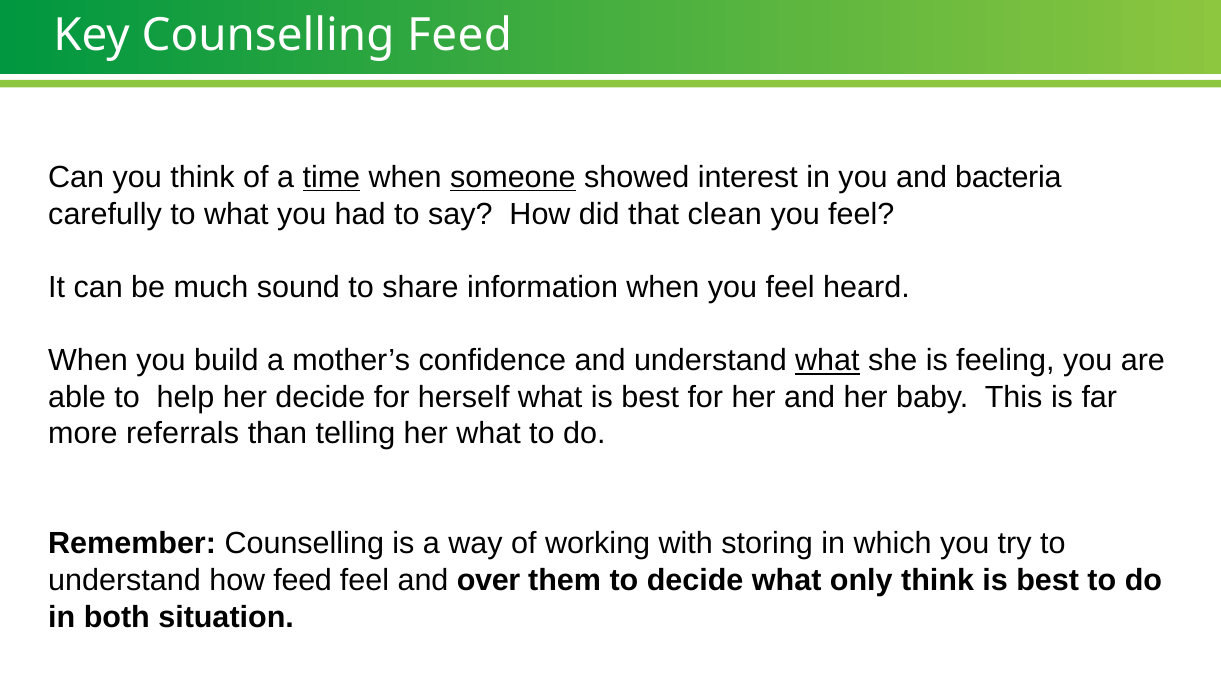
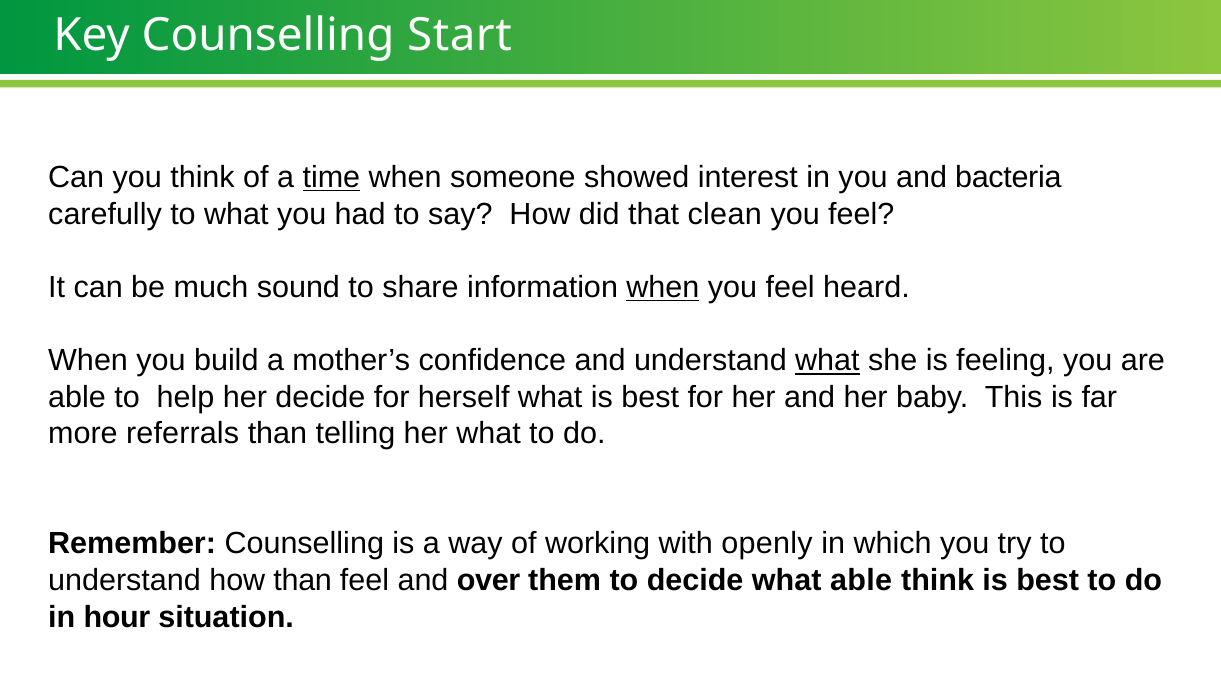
Counselling Feed: Feed -> Start (460, 35)
someone underline: present -> none (513, 177)
when underline: none -> present (663, 287)
storing: storing -> openly (767, 544)
how feed: feed -> than (303, 580)
what only: only -> able (861, 580)
both: both -> hour (117, 617)
